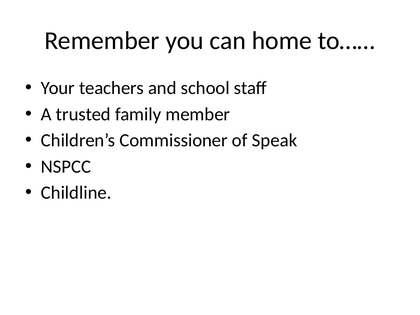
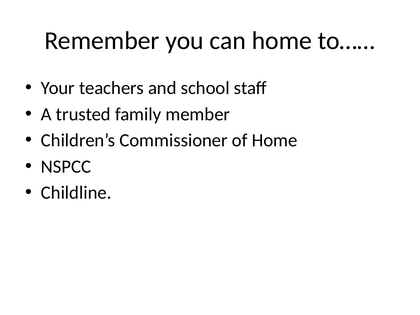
of Speak: Speak -> Home (275, 140)
